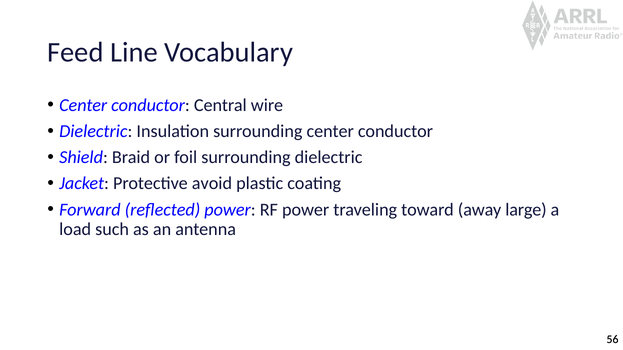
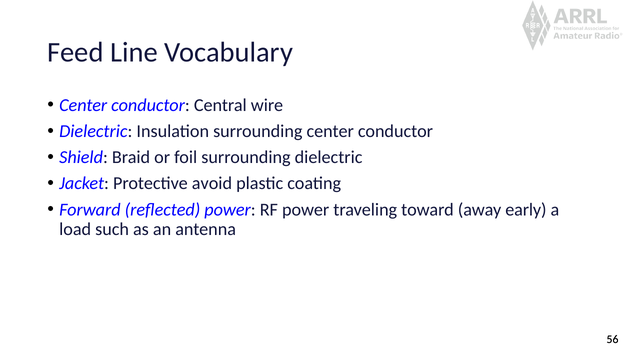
large: large -> early (526, 210)
